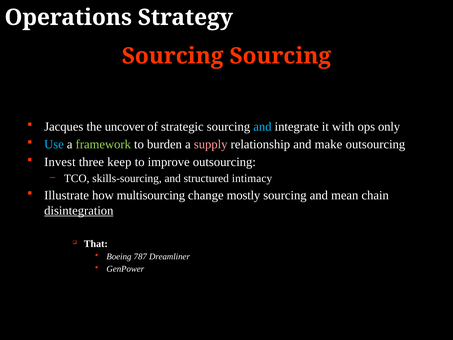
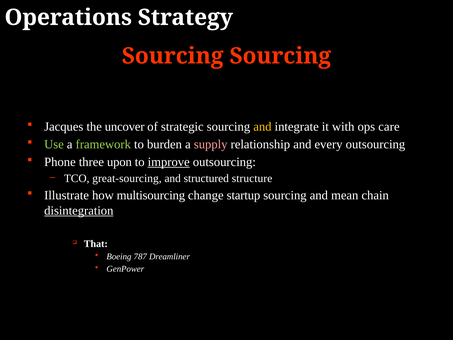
and colour: light blue -> yellow (262, 127)
only: only -> care (389, 127)
Use colour: light blue -> light green (54, 144)
make: make -> every (329, 144)
Invest: Invest -> Phone (60, 162)
keep: keep -> upon (119, 162)
improve underline: none -> present (169, 162)
skills-sourcing: skills-sourcing -> great-sourcing (127, 178)
intimacy: intimacy -> structure (252, 178)
mostly: mostly -> startup (243, 195)
